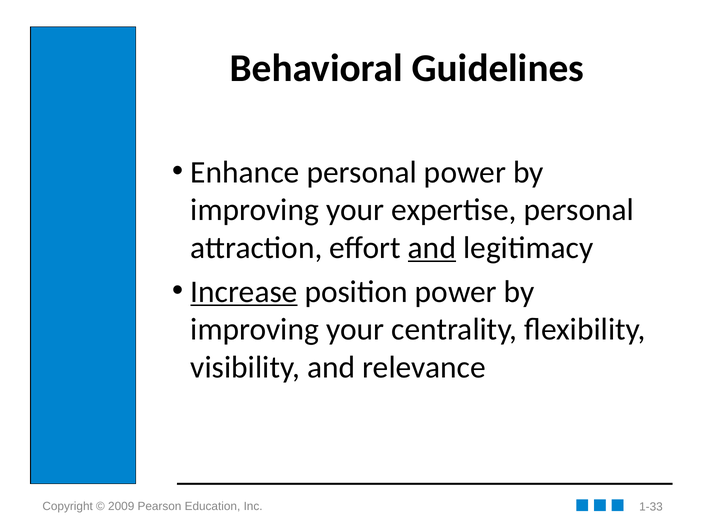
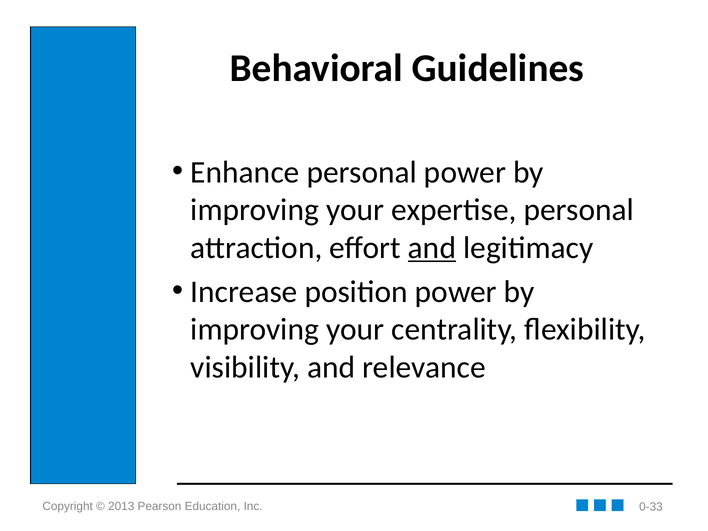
Increase underline: present -> none (244, 292)
2009: 2009 -> 2013 (121, 506)
1-33: 1-33 -> 0-33 (651, 507)
